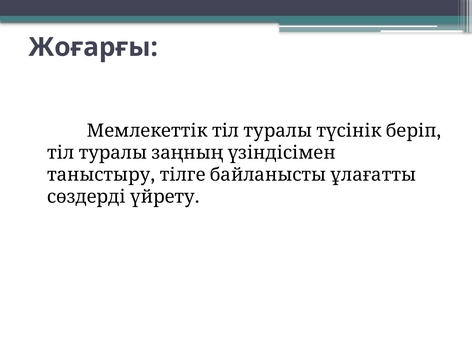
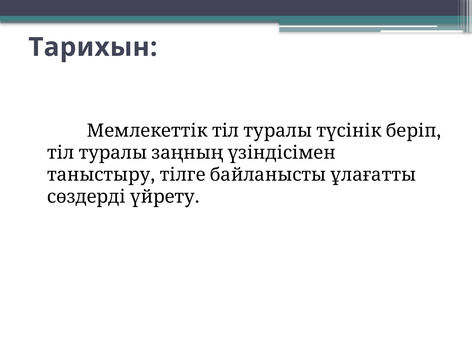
Жоғарғы: Жоғарғы -> Тарихын (93, 47)
